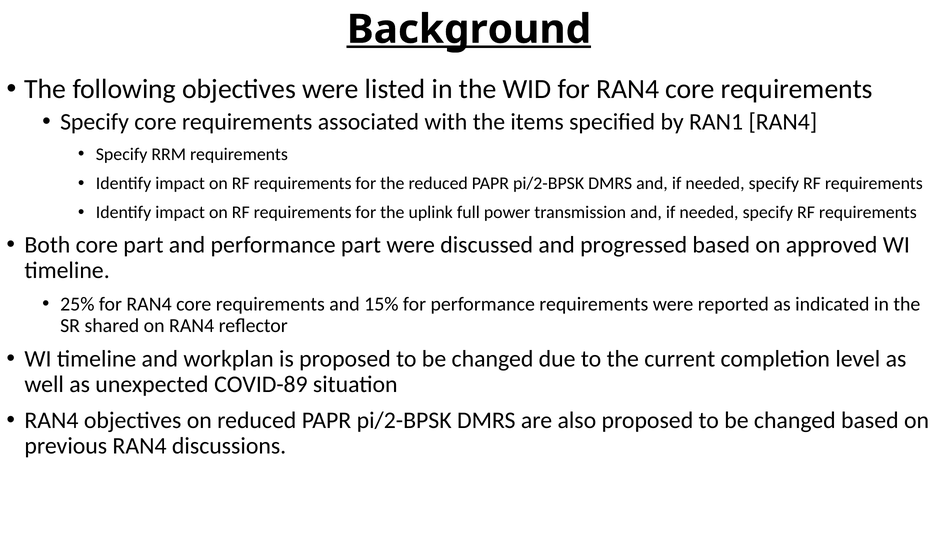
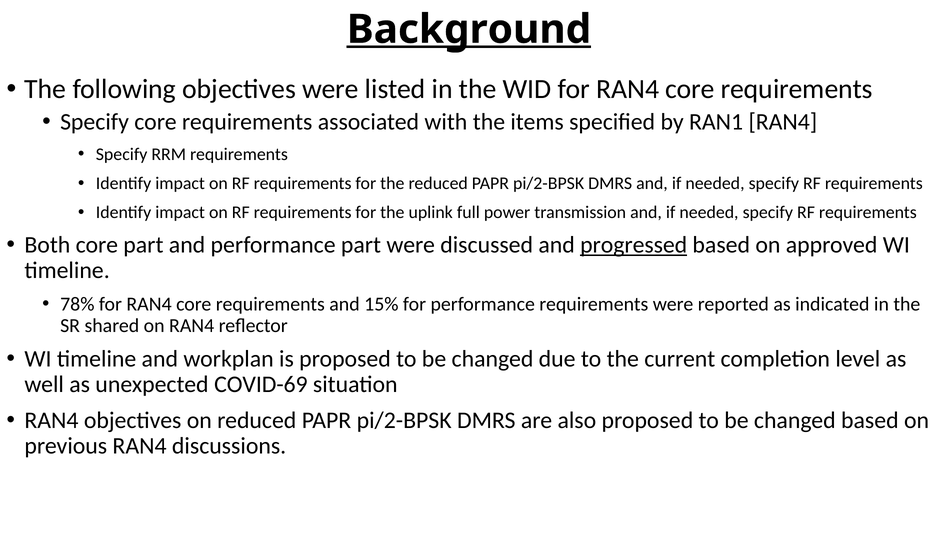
progressed underline: none -> present (634, 245)
25%: 25% -> 78% (77, 304)
COVID-89: COVID-89 -> COVID-69 (261, 385)
